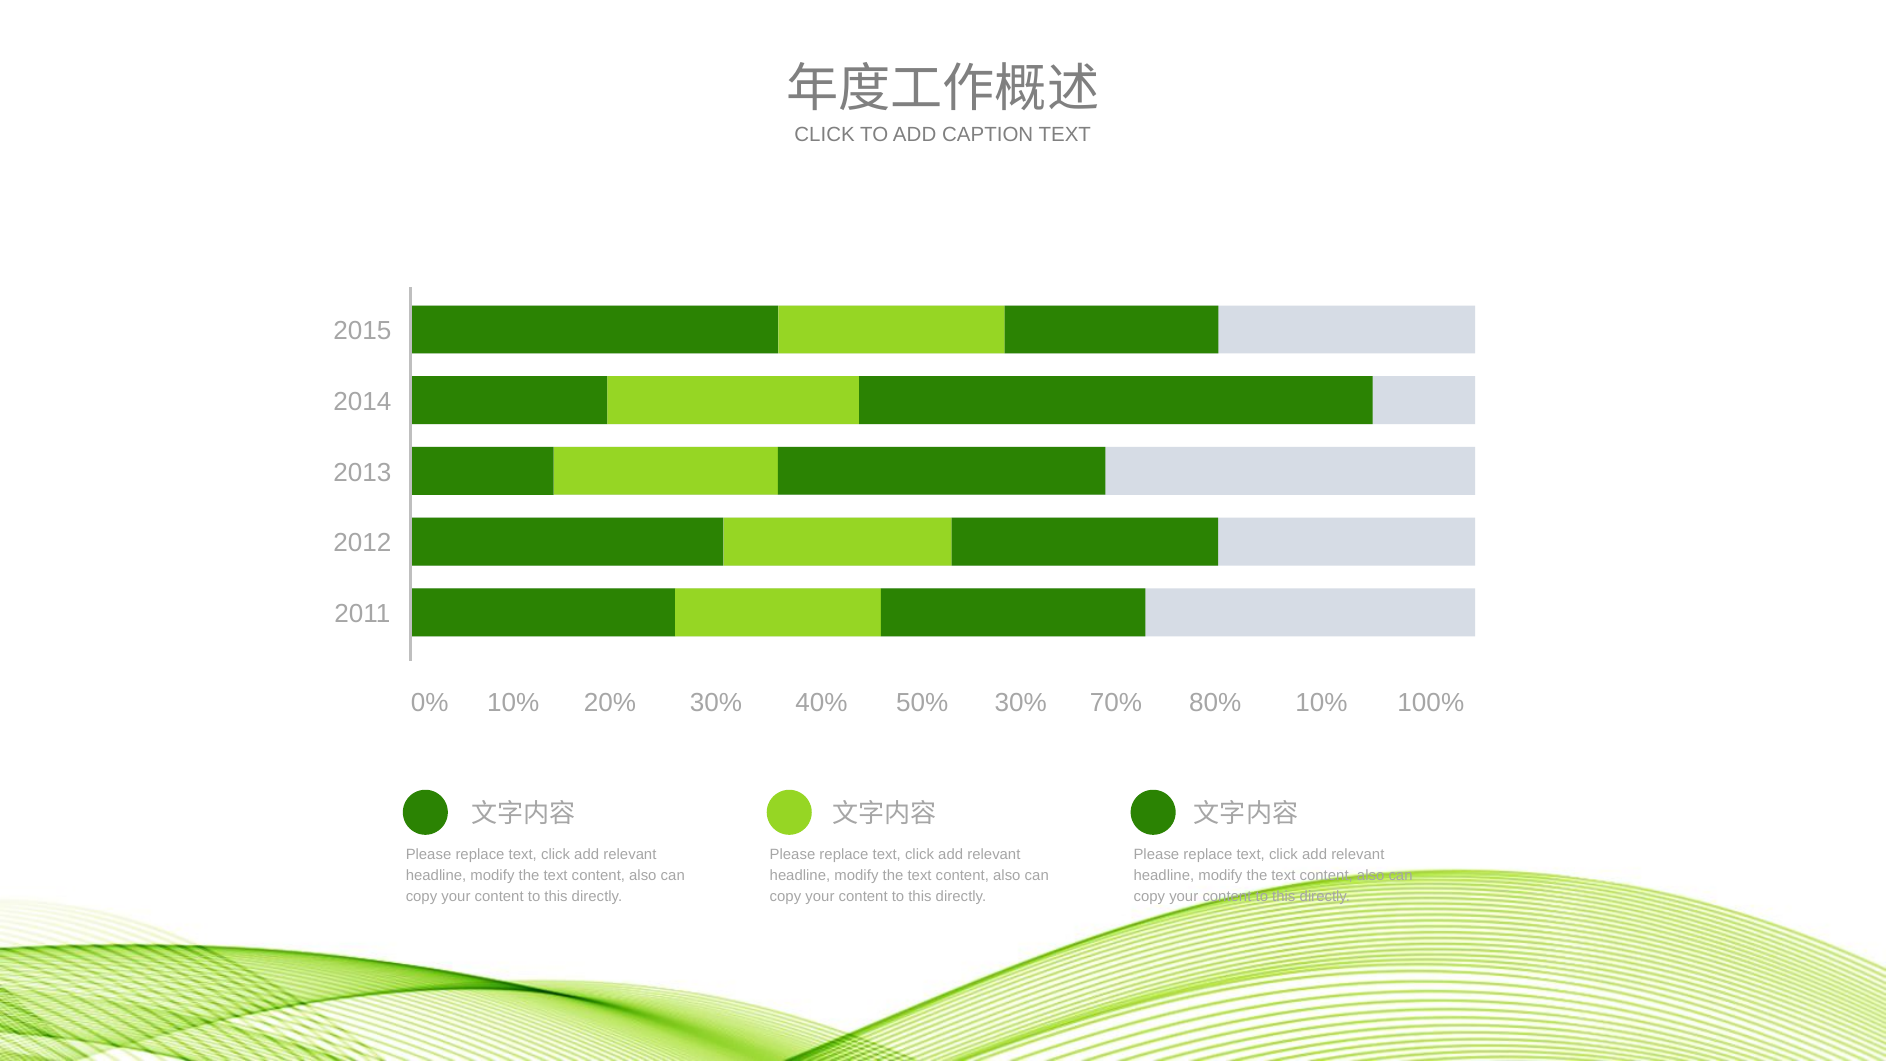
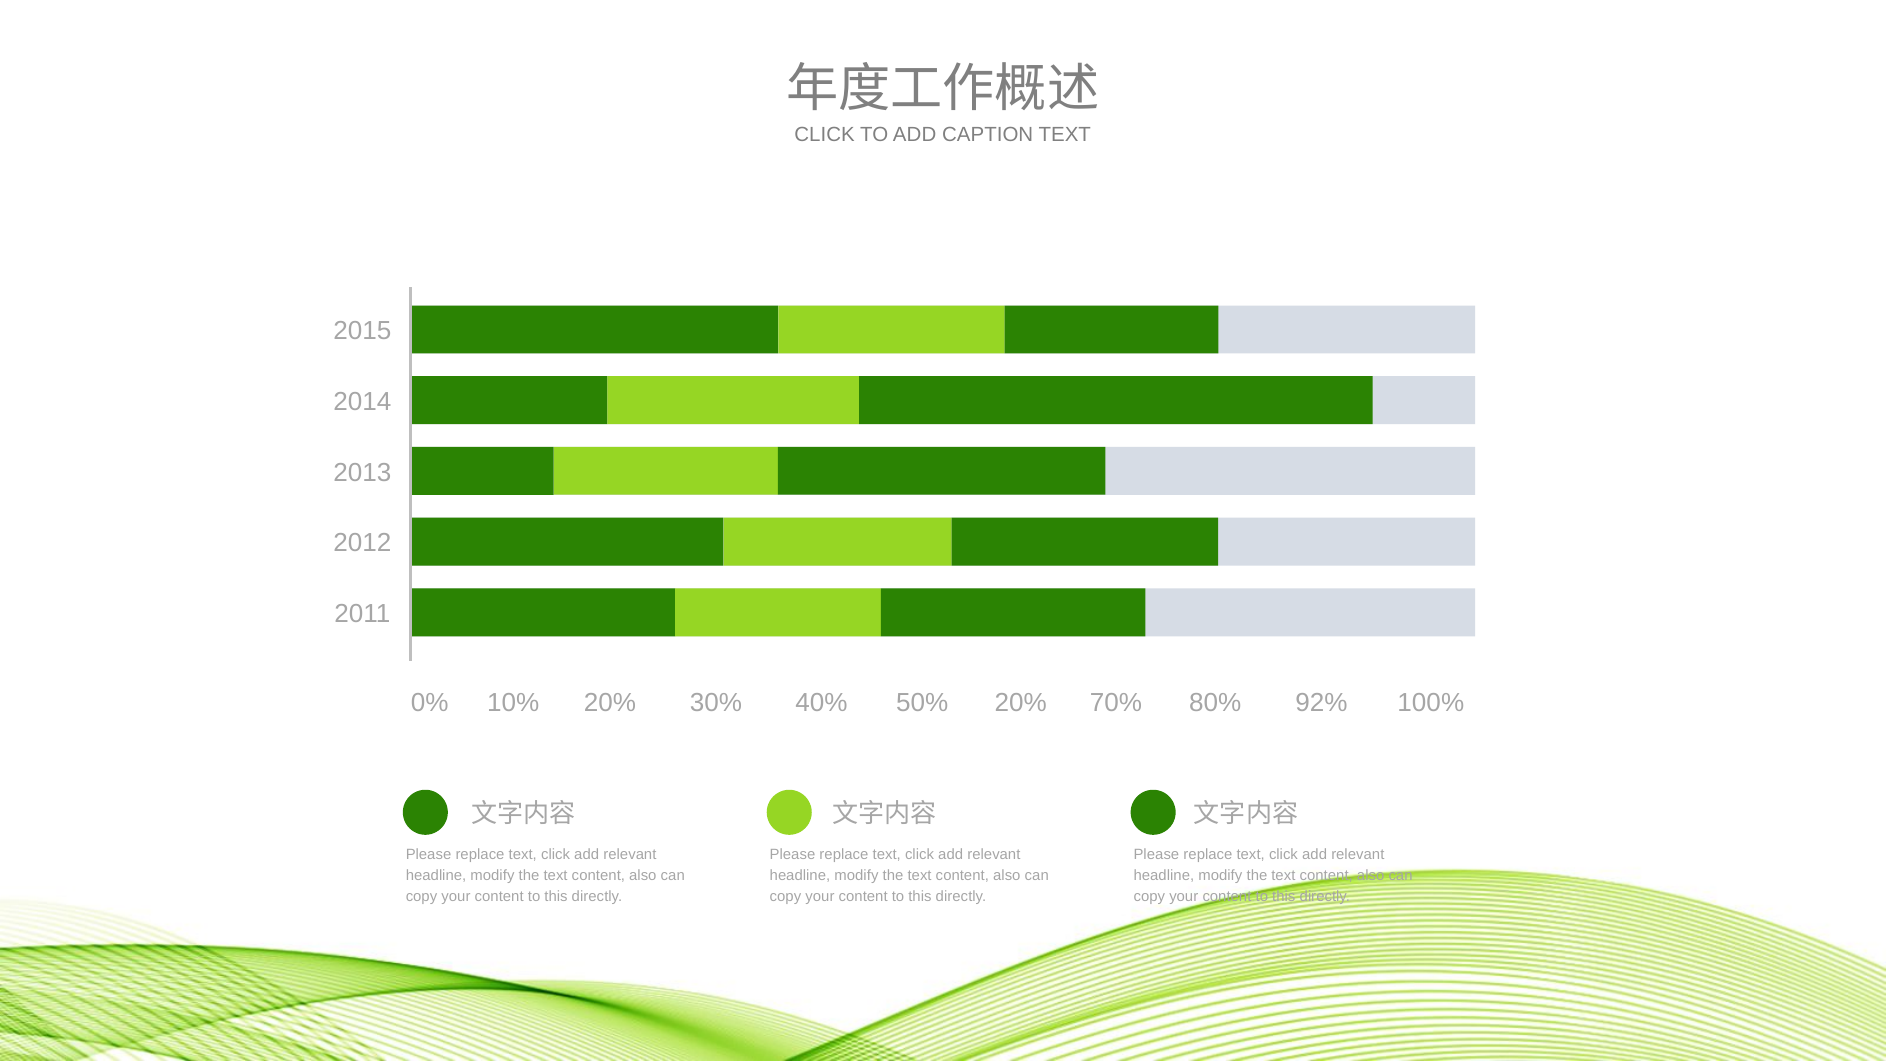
50% 30%: 30% -> 20% (1021, 703)
80% 10%: 10% -> 92% (1321, 703)
